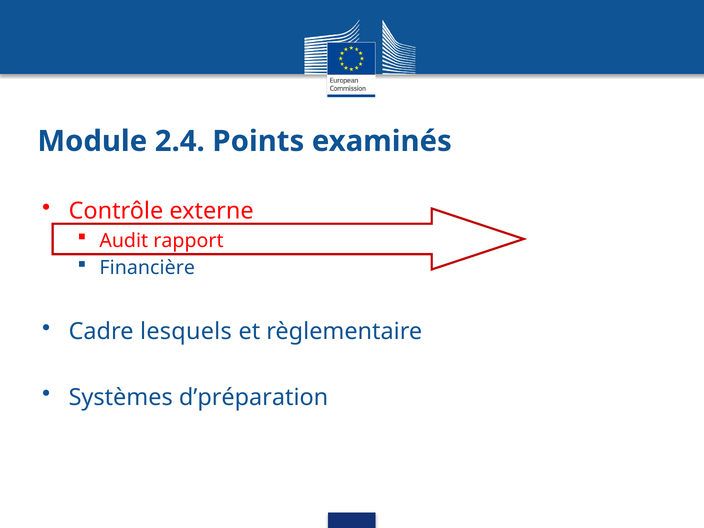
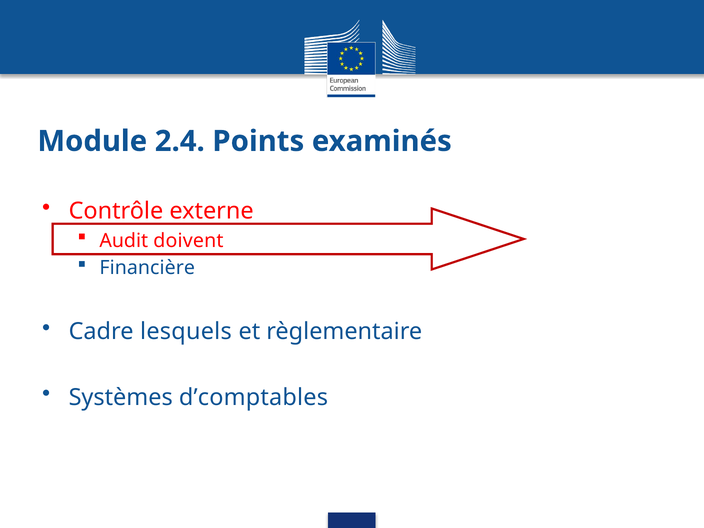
rapport: rapport -> doivent (188, 241)
d’préparation: d’préparation -> d’comptables (253, 397)
